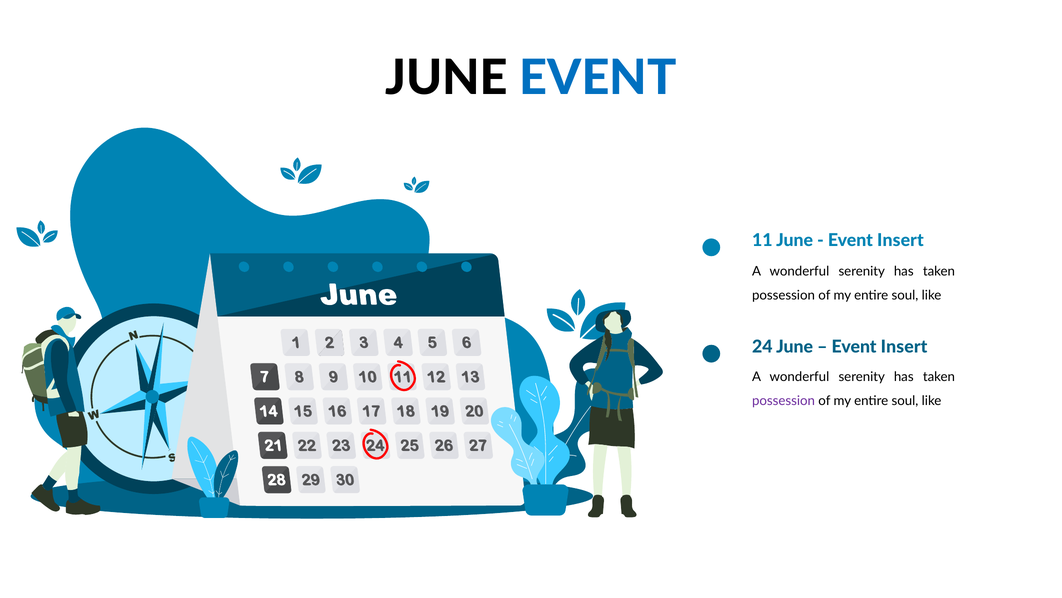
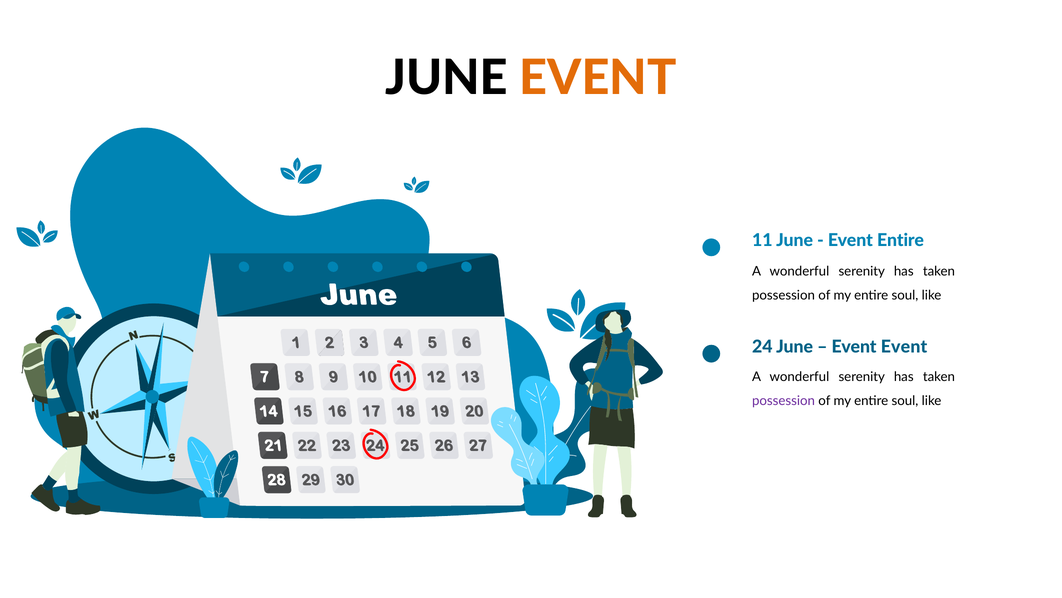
EVENT colour: blue -> orange (598, 78)
Insert: Insert -> Entire (901, 240)
Insert: Insert -> Event (904, 347)
